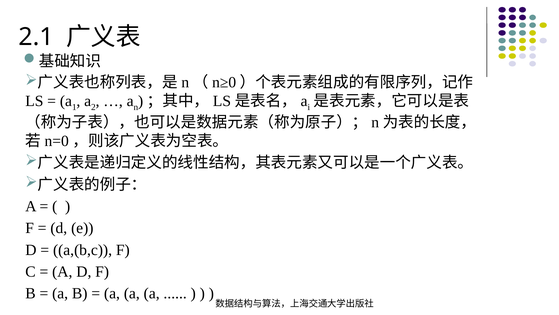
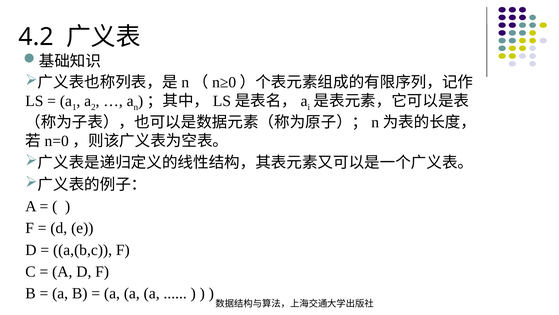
2.1: 2.1 -> 4.2 (36, 37)
